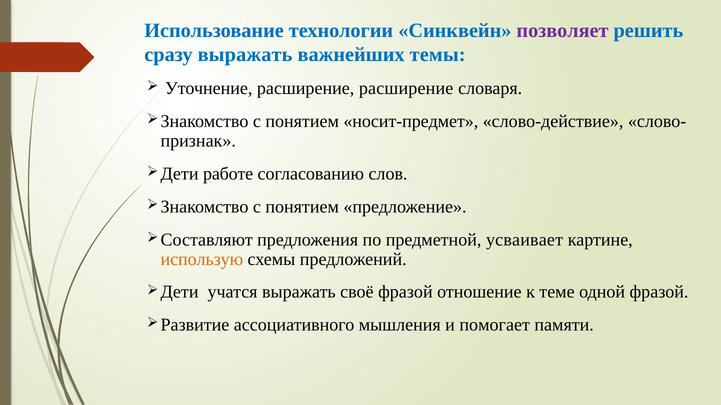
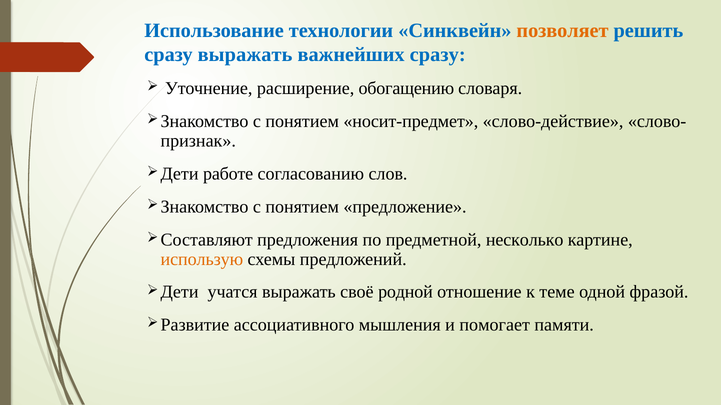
позволяет colour: purple -> orange (562, 30)
важнейших темы: темы -> сразу (438, 55)
расширение расширение: расширение -> обогащению (406, 89)
усваивает: усваивает -> несколько (525, 240)
своё фразой: фразой -> родной (405, 292)
